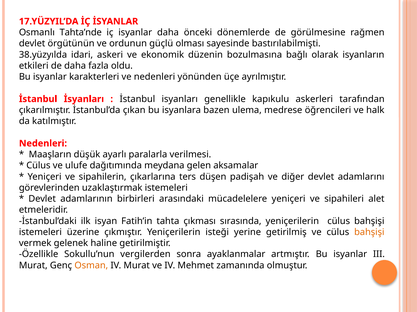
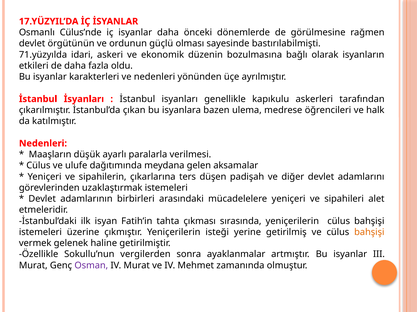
Tahta’nde: Tahta’nde -> Cülus’nde (81, 33)
38.yüzyılda: 38.yüzyılda -> 71.yüzyılda (43, 55)
Osman colour: orange -> purple (91, 266)
